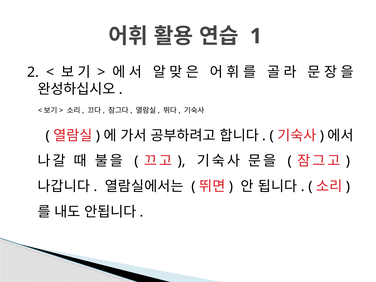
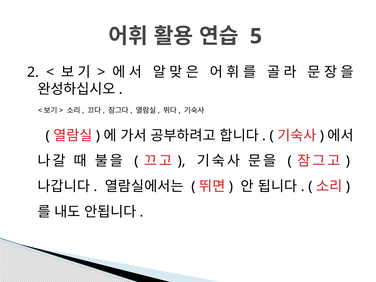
1: 1 -> 5 (256, 36)
